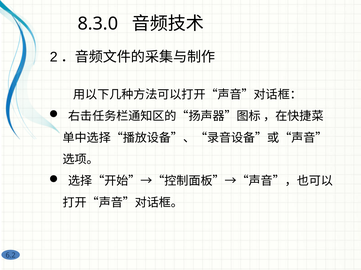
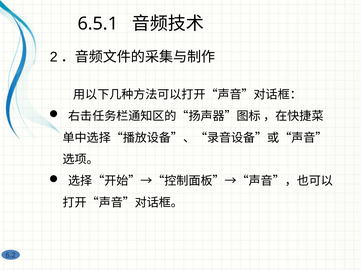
8.3.0: 8.3.0 -> 6.5.1 (98, 24)
